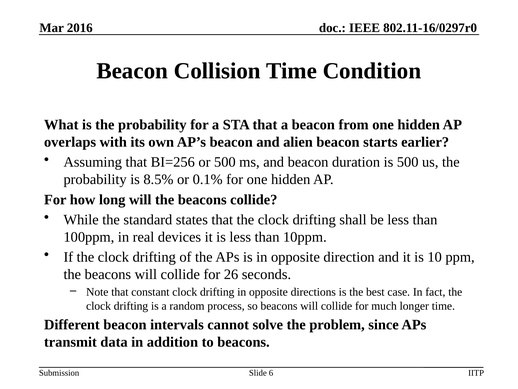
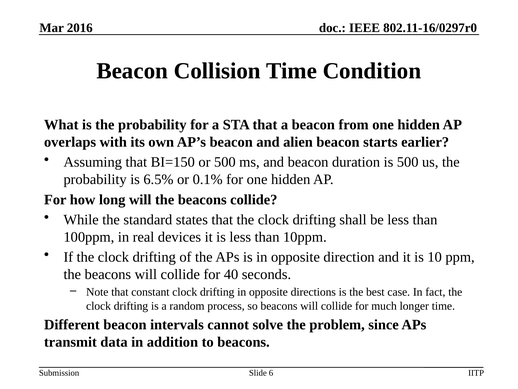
BI=256: BI=256 -> BI=150 (173, 162)
8.5%: 8.5% -> 6.5% (158, 179)
26: 26 -> 40 (231, 274)
